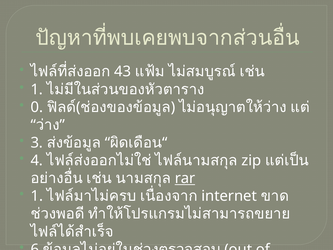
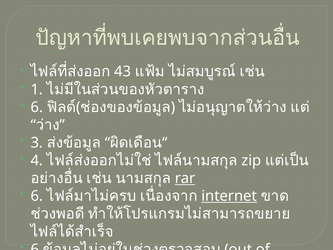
0: 0 -> 6 (37, 107)
1: 1 -> 6 (37, 196)
internet underline: none -> present (229, 196)
